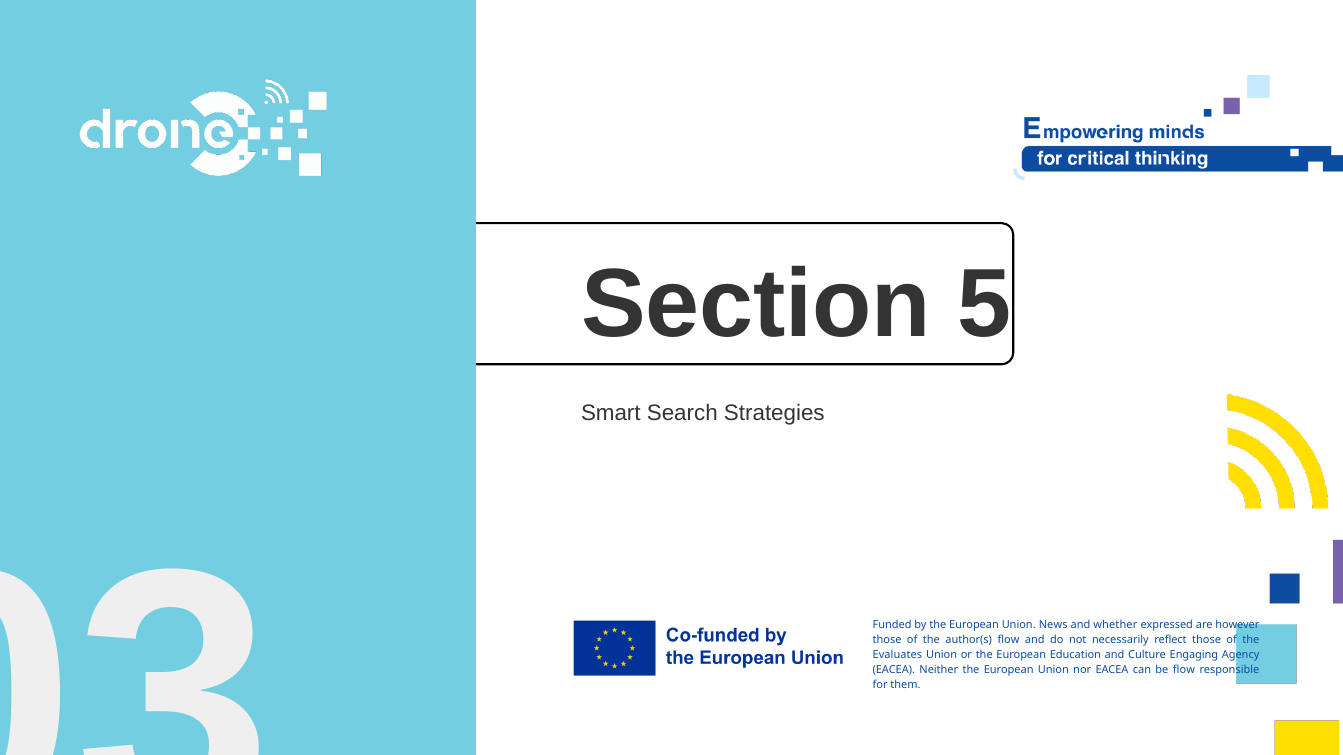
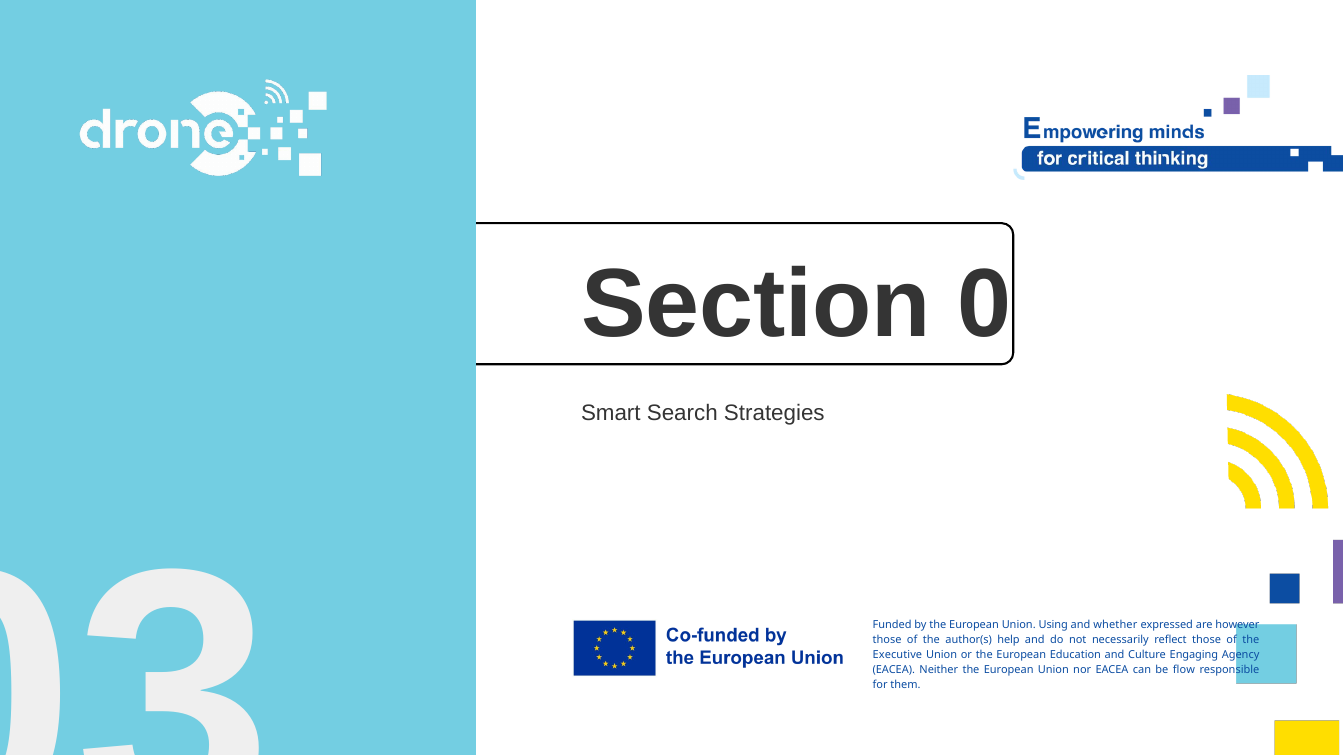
5: 5 -> 0 (985, 305)
News: News -> Using (1053, 625)
author(s flow: flow -> help (1009, 640)
Evaluates: Evaluates -> Executive (897, 655)
